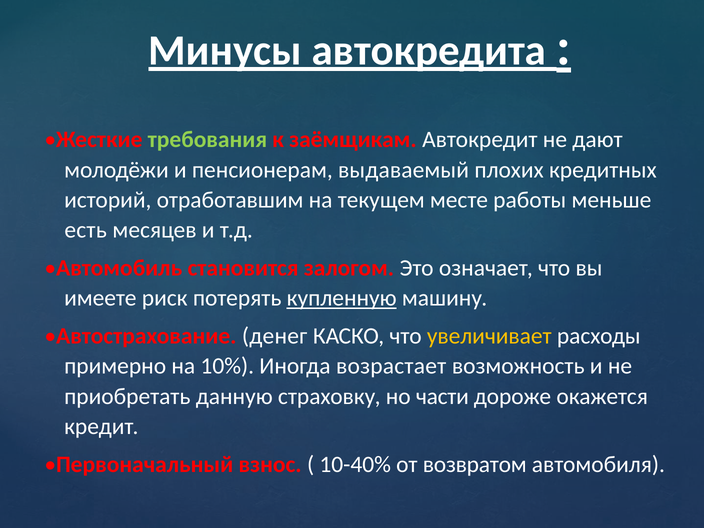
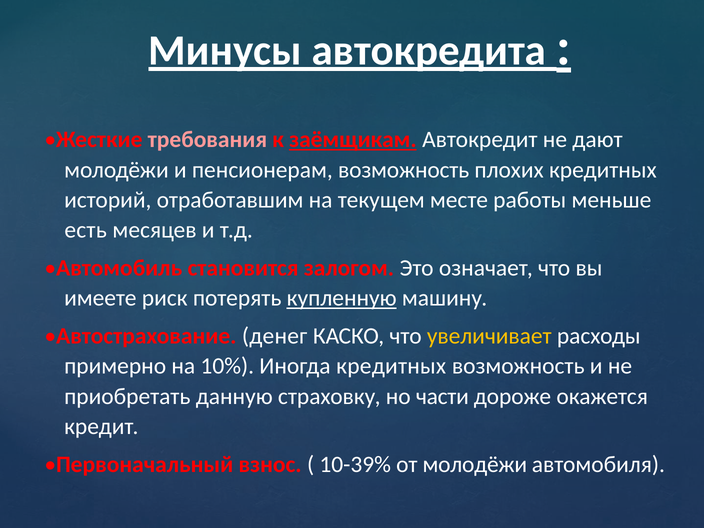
требования colour: light green -> pink (207, 140)
заёмщикам underline: none -> present (353, 140)
пенсионерам выдаваемый: выдаваемый -> возможность (404, 170)
Иногда возрастает: возрастает -> кредитных (391, 366)
10-40%: 10-40% -> 10-39% (355, 464)
от возвратом: возвратом -> молодёжи (475, 464)
